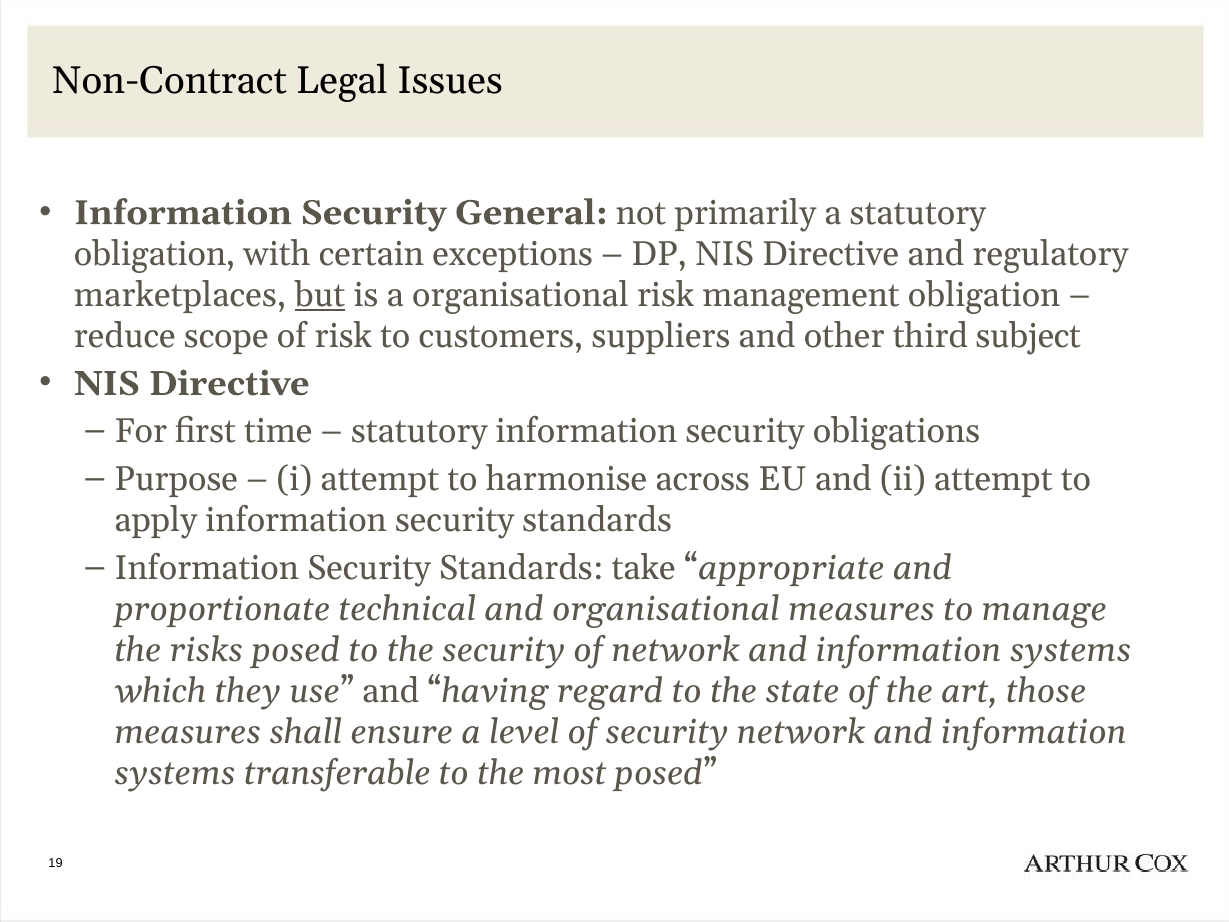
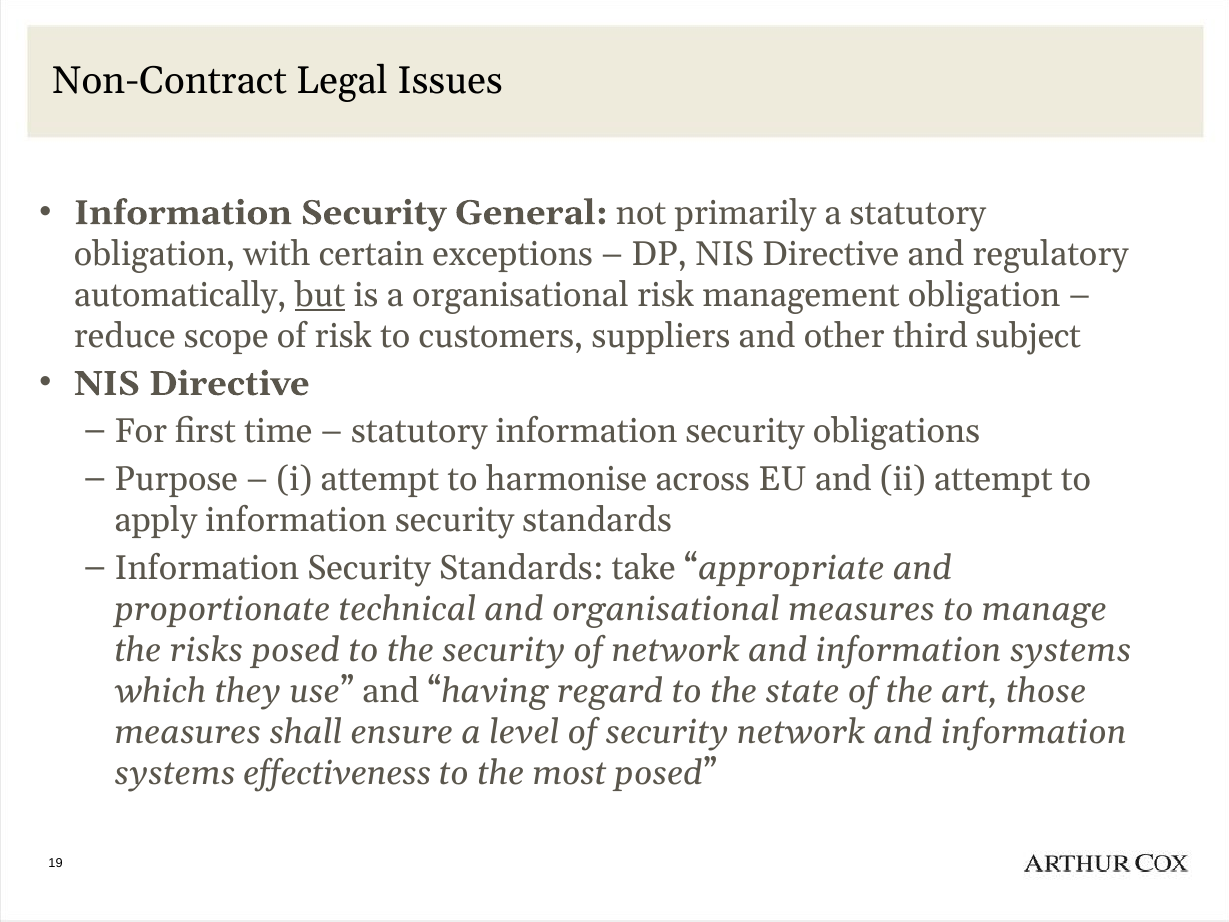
marketplaces: marketplaces -> automatically (180, 295)
transferable: transferable -> effectiveness (337, 773)
